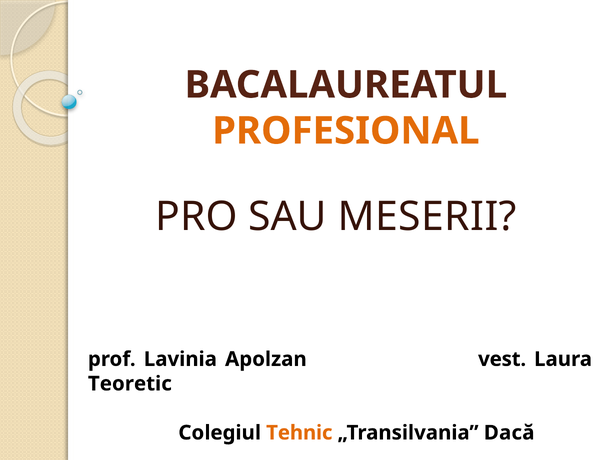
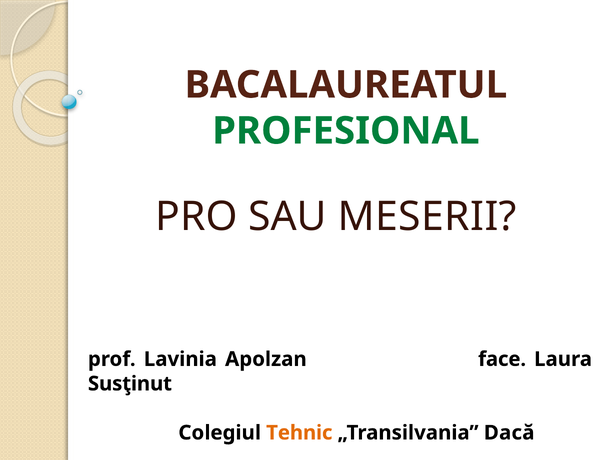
PROFESIONAL colour: orange -> green (346, 131)
vest: vest -> face (502, 360)
Teoretic: Teoretic -> Susţinut (130, 384)
